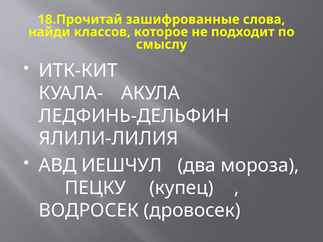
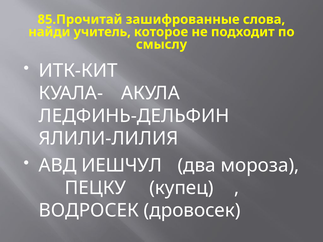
18.Прочитай: 18.Прочитай -> 85.Прочитай (80, 19)
классов: классов -> учитель (102, 32)
